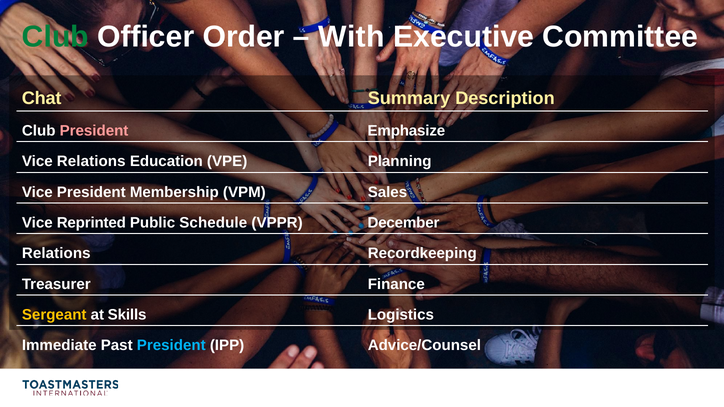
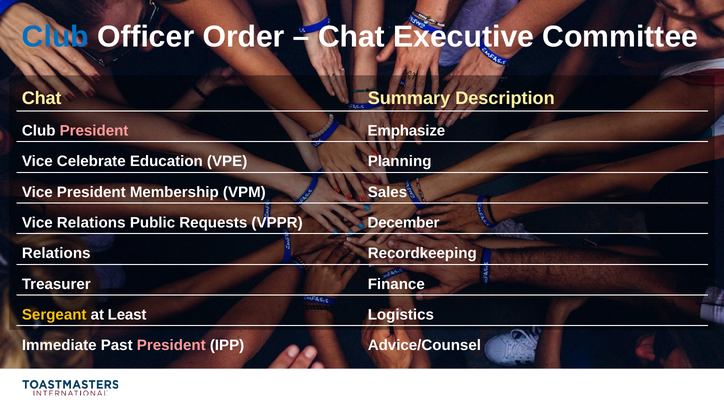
Club colour: green -> blue (55, 37)
With: With -> Chat (352, 37)
Vice Relations: Relations -> Celebrate (91, 162)
Vice Reprinted: Reprinted -> Relations (91, 223)
Schedule: Schedule -> Requests (213, 223)
Skills: Skills -> Least (127, 315)
President colour: light blue -> pink (171, 346)
